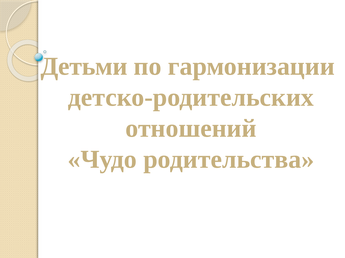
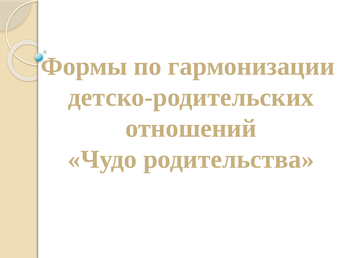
Детьми: Детьми -> Формы (84, 67)
